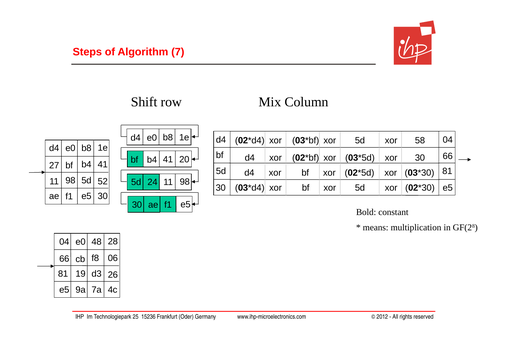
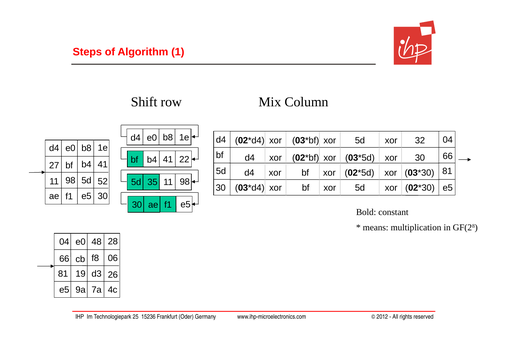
7: 7 -> 1 (178, 52)
58: 58 -> 32 (420, 141)
20: 20 -> 22 (184, 160)
24: 24 -> 35 (152, 182)
